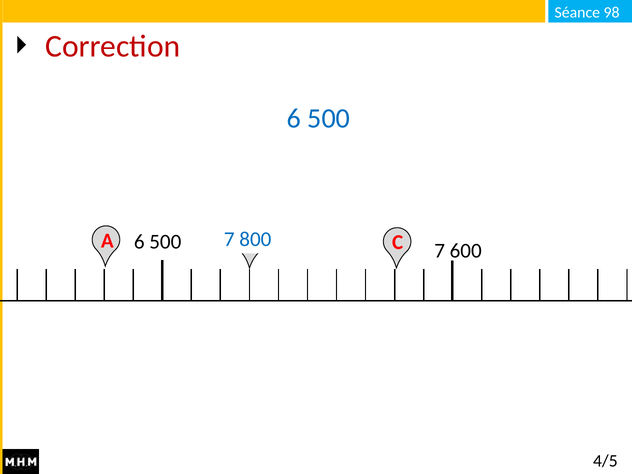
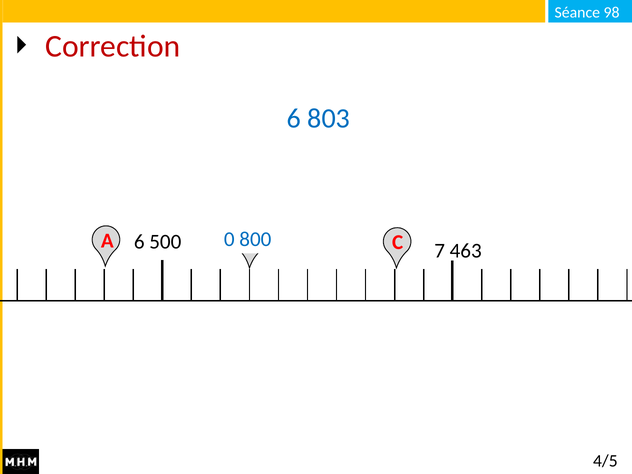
500: 500 -> 803 (329, 118)
500 7: 7 -> 0 (229, 239)
600: 600 -> 463 (466, 251)
